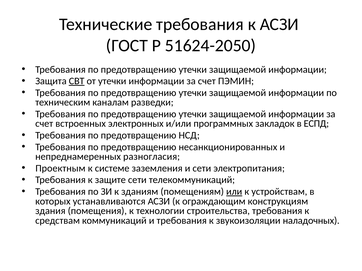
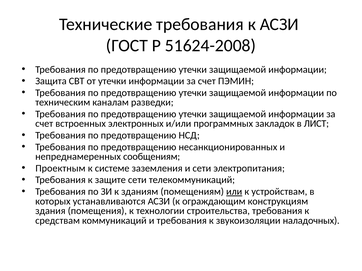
51624-2050: 51624-2050 -> 51624-2008 (210, 46)
СВТ underline: present -> none (77, 81)
ЕСПД: ЕСПД -> ЛИСТ (316, 124)
разногласия: разногласия -> сообщениям (152, 157)
